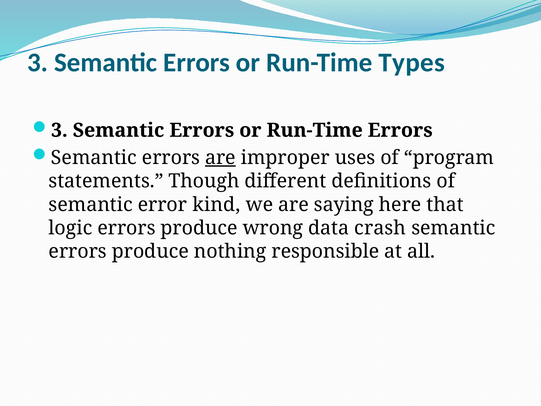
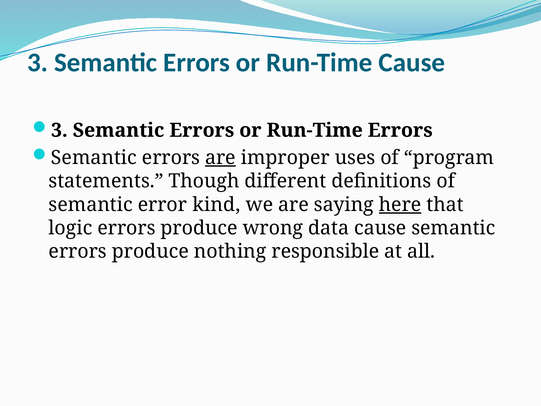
Run-Time Types: Types -> Cause (412, 62)
here underline: none -> present (400, 204)
data crash: crash -> cause (380, 228)
